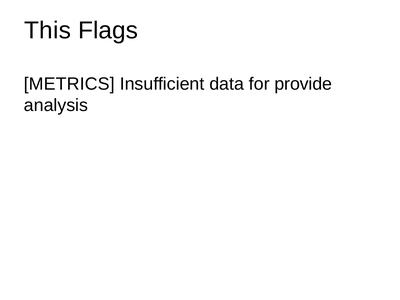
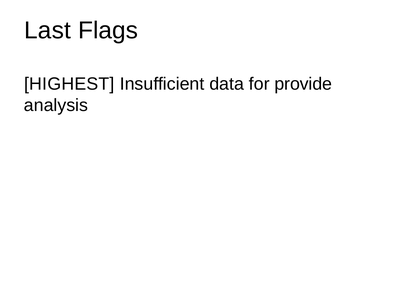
This: This -> Last (48, 30)
METRICS: METRICS -> HIGHEST (69, 84)
